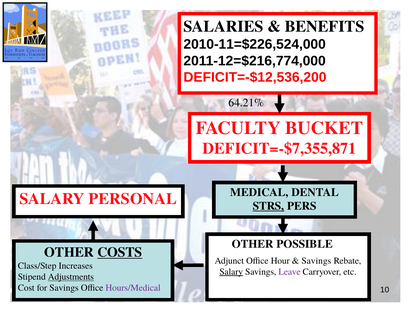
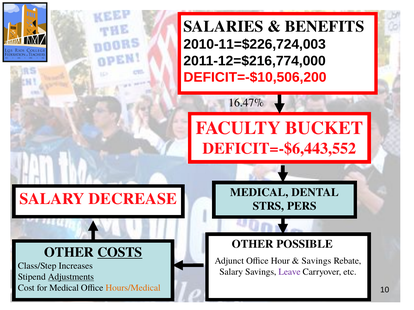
2010-11=$226,524,000: 2010-11=$226,524,000 -> 2010-11=$226,724,003 (255, 44)
DEFICIT=-$12,536,200: DEFICIT=-$12,536,200 -> DEFICIT=-$10,506,200 (255, 78)
64.21%: 64.21% -> 16.47% (246, 103)
DEFICIT=-$7,355,871: DEFICIT=-$7,355,871 -> DEFICIT=-$6,443,552 (279, 149)
PERSONAL: PERSONAL -> DECREASE (133, 199)
STRS underline: present -> none (268, 206)
Salary underline: present -> none (231, 272)
for Savings: Savings -> Medical (64, 288)
Hours/Medical colour: purple -> orange (133, 288)
